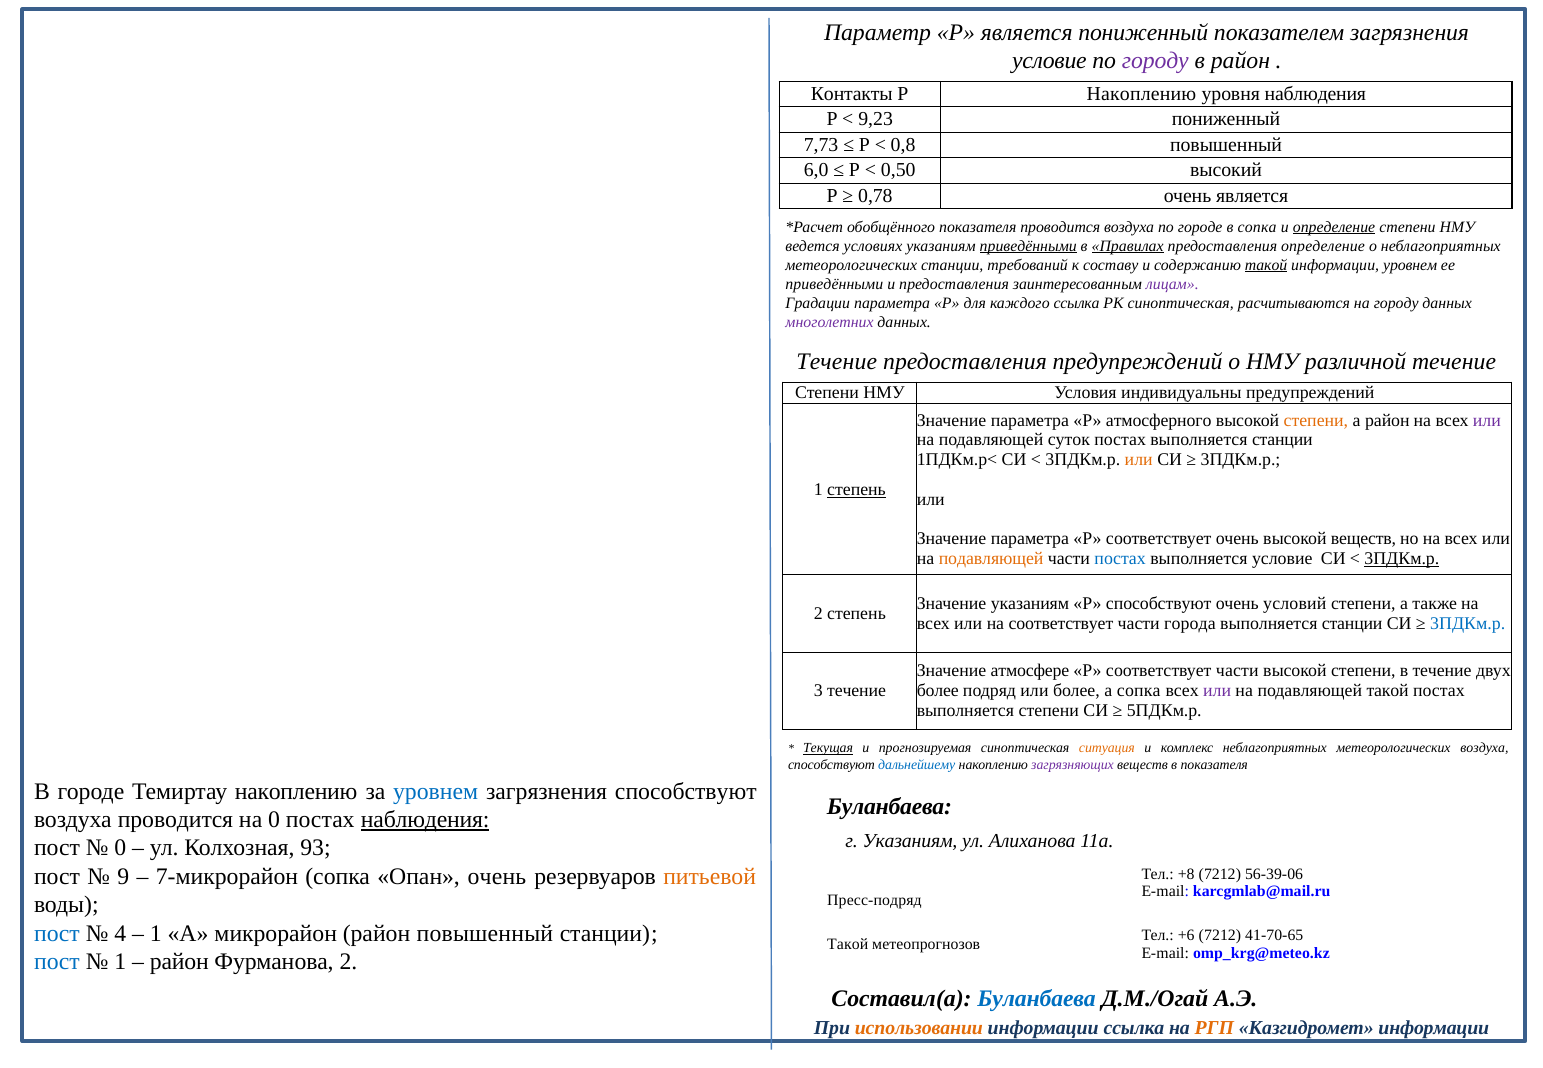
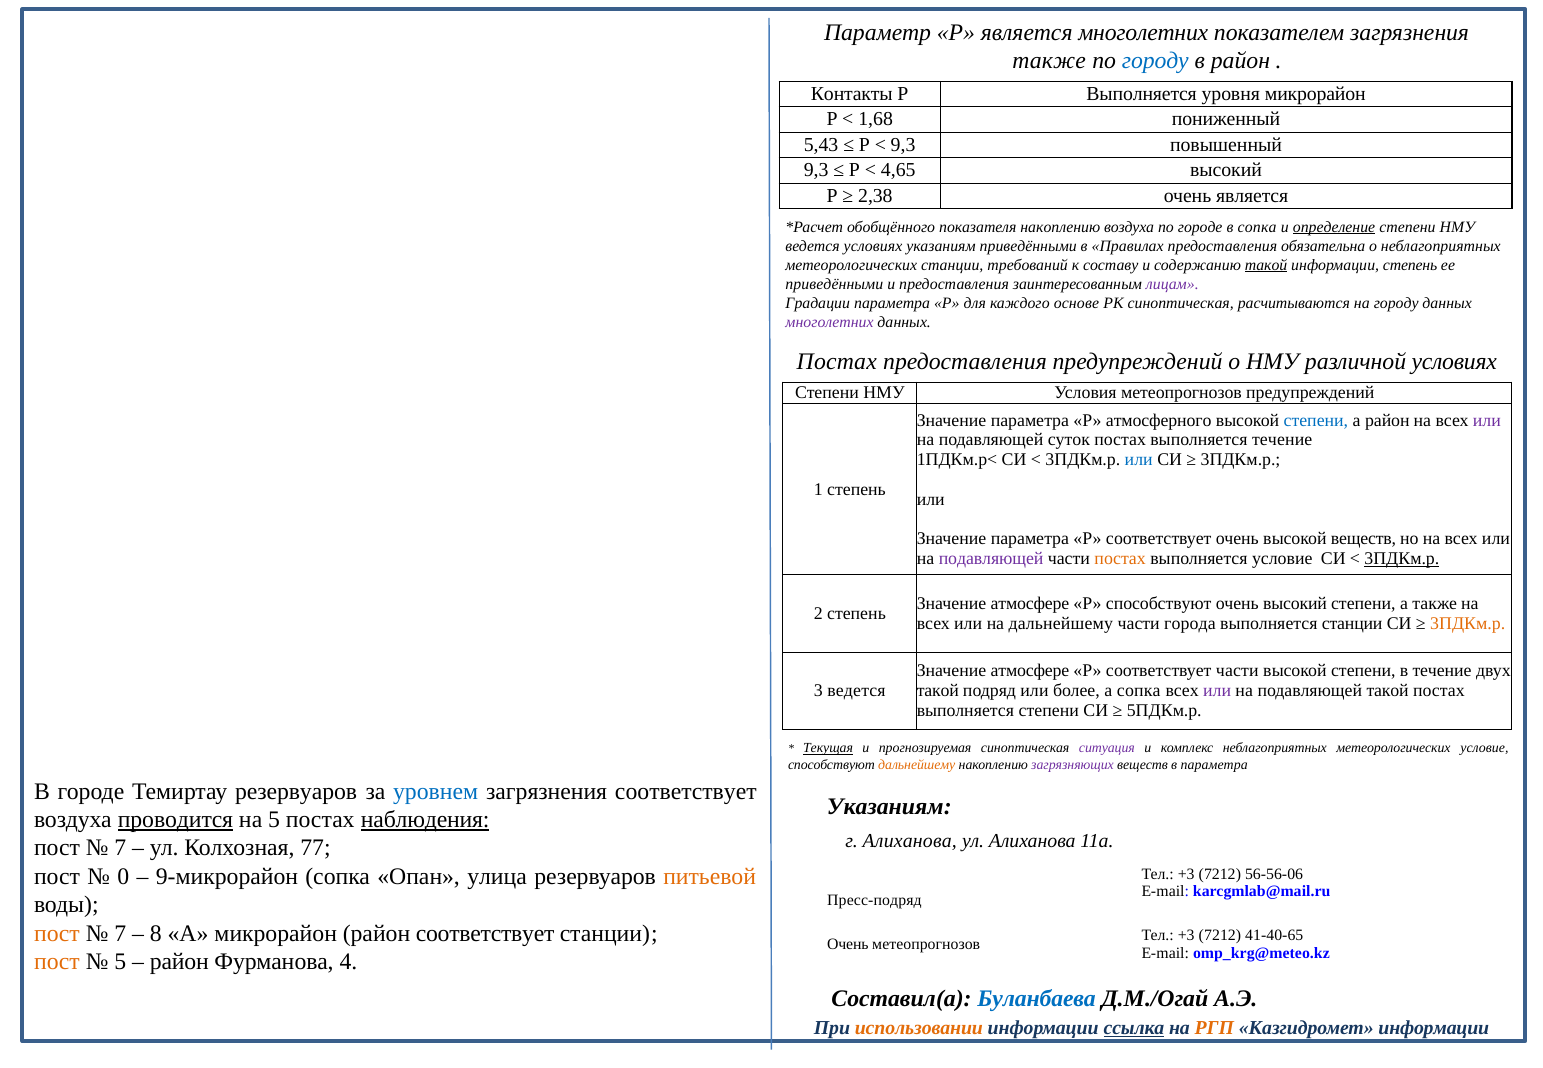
является пониженный: пониженный -> многолетних (1143, 32)
условие: условие -> также (1049, 61)
городу colour: purple -> blue (1155, 61)
Р Накоплению: Накоплению -> Выполняется (1142, 94)
уровня наблюдения: наблюдения -> микрорайон (1315, 94)
9,23: 9,23 -> 1,68 (876, 119)
7,73: 7,73 -> 5,43 (821, 145)
0,8: 0,8 -> 9,3 (903, 145)
6,0: 6,0 -> 9,3 (816, 170)
0,50: 0,50 -> 4,65 (898, 170)
0,78: 0,78 -> 2,38 (875, 196)
показателя проводится: проводится -> накоплению (1060, 227)
приведёнными underline: present -> none (1028, 246)
Правилах underline: present -> none (1128, 246)
предоставления определение: определение -> обязательна (1323, 246)
информации уровнем: уровнем -> степень (1410, 265)
каждого ссылка: ссылка -> основе (1076, 303)
Течение: Течение -> Постах (837, 362)
различной течение: течение -> условиях (1454, 362)
Условия индивидуальны: индивидуальны -> метеопрогнозов (1181, 393)
степени colour: orange -> blue (1316, 420)
постах выполняется станции: станции -> течение (1282, 440)
или colour: orange -> blue (1139, 460)
степень underline: present -> none (857, 489)
подавляющей colour: orange -> purple (991, 559)
постах colour: blue -> orange (1120, 559)
указаниям: указаниям -> атмосфере (1030, 604)
очень условий: условий -> высокий (1295, 604)
на соответствует: соответствует -> дальнейшему (1061, 624)
3ПДКм.р colour: blue -> orange (1468, 624)
3 течение: течение -> ведется (856, 691)
более: более -> такой (938, 691)
ситуация colour: orange -> purple (1107, 748)
метеорологических воздуха: воздуха -> условие (1484, 748)
дальнейшему colour: blue -> orange (917, 765)
в показателя: показателя -> параметра (1214, 765)
Темиртау накоплению: накоплению -> резервуаров (296, 791)
загрязнения способствуют: способствуют -> соответствует (686, 791)
Буланбаева: Буланбаева -> Указаниям (889, 807)
проводится underline: none -> present (175, 820)
на 0: 0 -> 5 (274, 820)
г Указаниям: Указаниям -> Алиханова (910, 842)
0: 0 -> 7 (120, 848)
93: 93 -> 77 (315, 848)
9: 9 -> 0 (123, 877)
7-микрорайон: 7-микрорайон -> 9-микрорайон (227, 877)
Опан очень: очень -> улица (497, 877)
+8: +8 -> +3 (1186, 874)
56-39-06: 56-39-06 -> 56-56-06 (1274, 874)
пост colour: blue -> orange (57, 934)
4: 4 -> 7 (120, 934)
1: 1 -> 8 (156, 934)
район повышенный: повышенный -> соответствует (485, 934)
+6: +6 -> +3 (1186, 936)
41-70-65: 41-70-65 -> 41-40-65 (1274, 936)
Такой: Такой -> Очень (848, 945)
пост colour: blue -> orange (57, 962)
1: 1 -> 5 (120, 962)
Фурманова 2: 2 -> 4 (348, 962)
ссылка underline: none -> present (1134, 1028)
